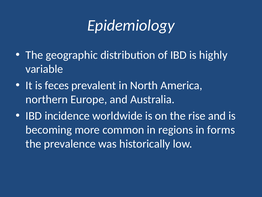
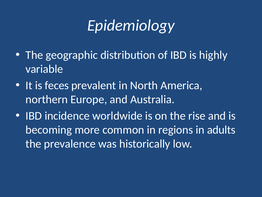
forms: forms -> adults (221, 130)
